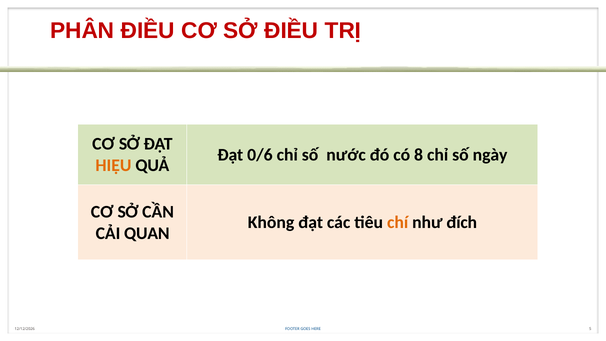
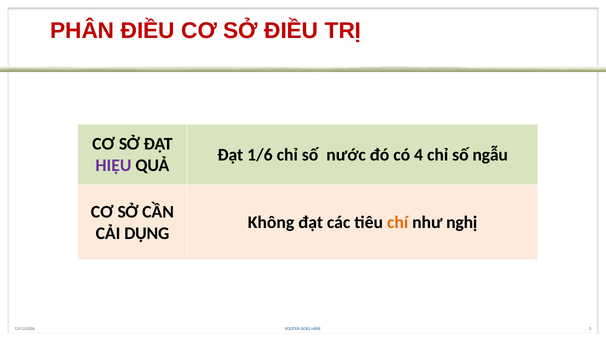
0/6: 0/6 -> 1/6 (260, 155)
8: 8 -> 4 (419, 155)
ngày: ngày -> ngẫu (490, 155)
HIỆU colour: orange -> purple (113, 166)
đích: đích -> nghị (462, 222)
QUAN: QUAN -> DỤNG (147, 233)
